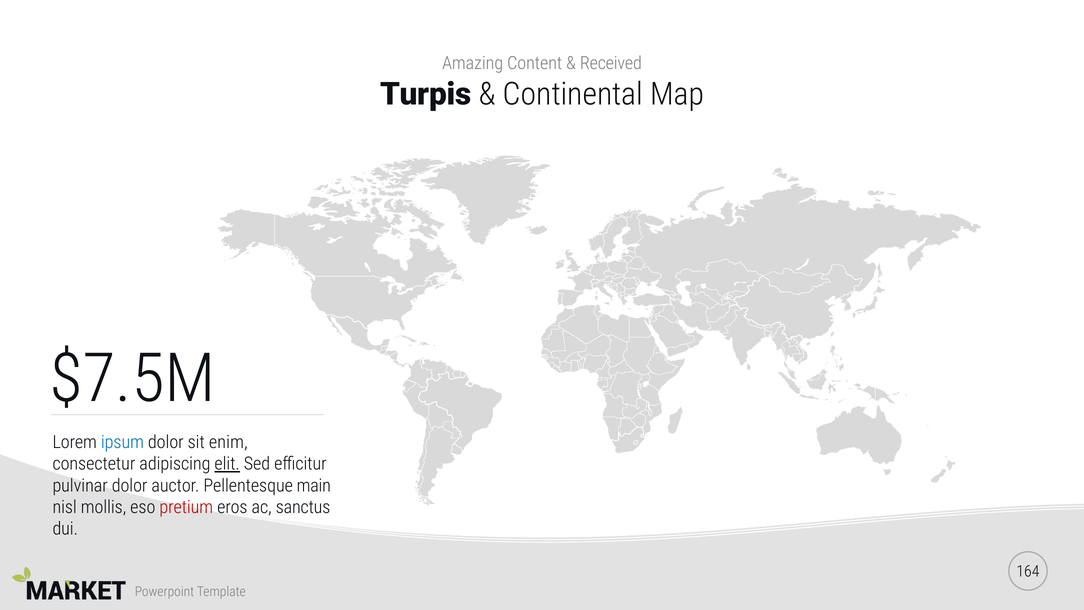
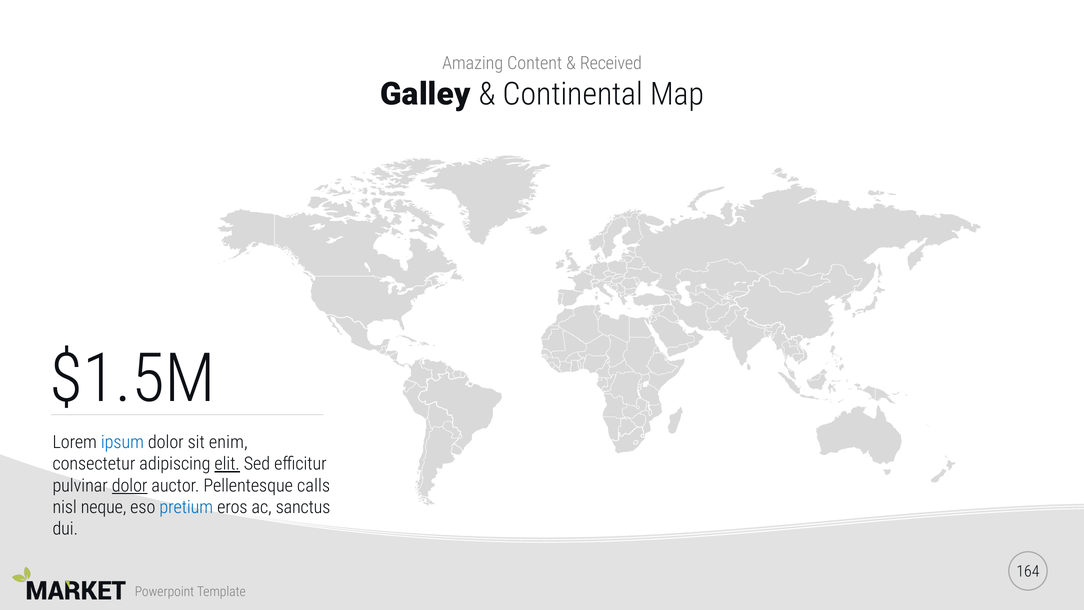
Turpis: Turpis -> Galley (425, 94)
$7.5M: $7.5M -> $1.5M (132, 379)
dolor underline: none -> present (130, 485)
main: main -> calls (314, 485)
mollis: mollis -> neque (104, 507)
pretium colour: red -> blue (186, 507)
